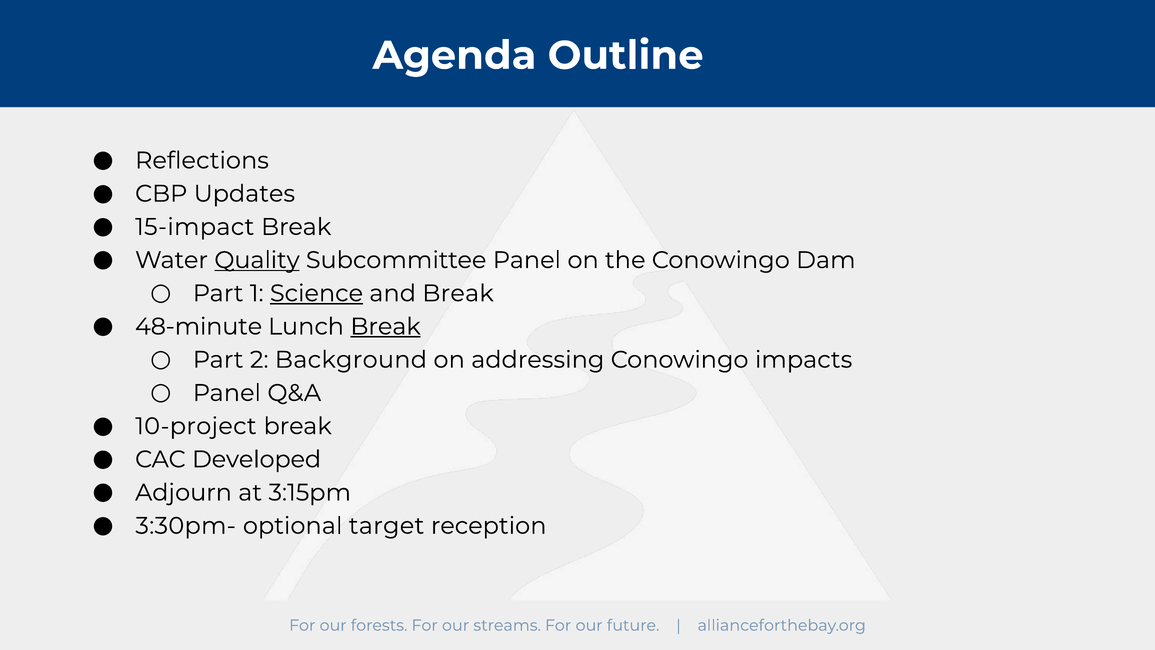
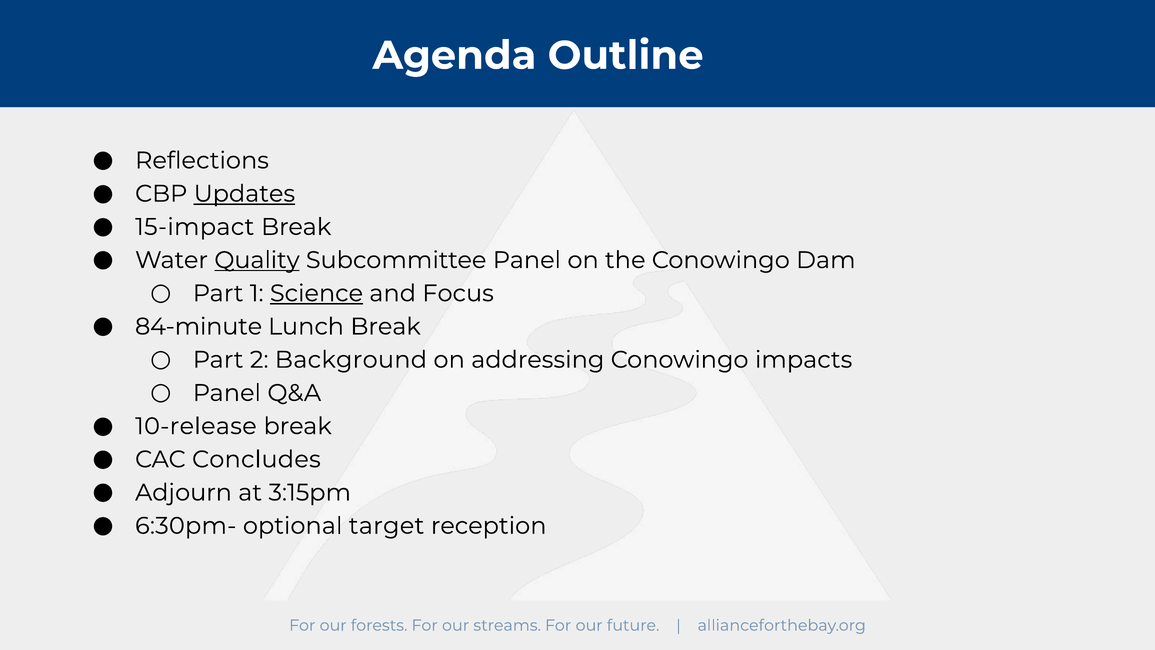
Updates underline: none -> present (244, 194)
and Break: Break -> Focus (458, 293)
48-minute: 48-minute -> 84-minute (199, 326)
Break underline: present -> none (386, 326)
10-project: 10-project -> 10-release (196, 426)
Developed: Developed -> Concludes (256, 459)
3:30pm-: 3:30pm- -> 6:30pm- (186, 526)
